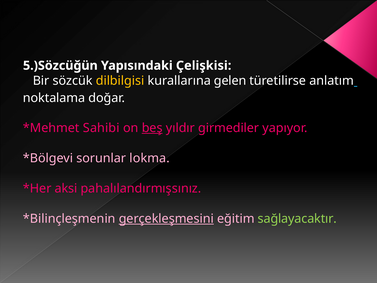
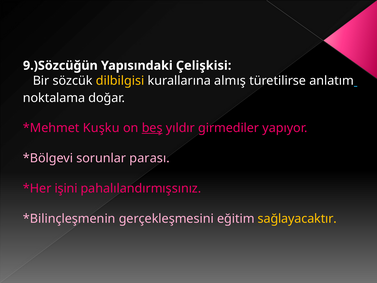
5.)Sözcüğün: 5.)Sözcüğün -> 9.)Sözcüğün (60, 66)
gelen: gelen -> almış (230, 81)
Sahibi: Sahibi -> Kuşku (101, 128)
lokma: lokma -> parası (150, 158)
aksi: aksi -> işini (66, 188)
gerçekleşmesini underline: present -> none (166, 218)
sağlayacaktır colour: light green -> yellow (297, 218)
